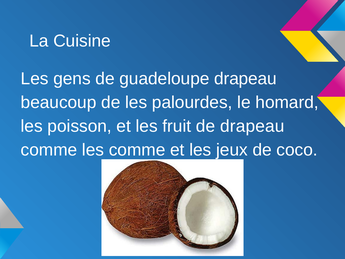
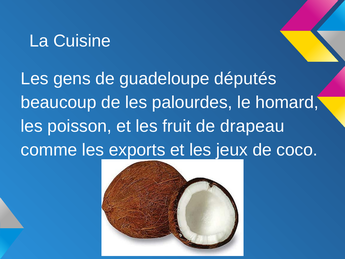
guadeloupe drapeau: drapeau -> députés (245, 78)
les comme: comme -> exports (137, 150)
